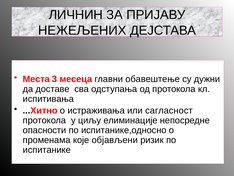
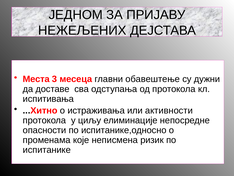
ЛИЧНИН: ЛИЧНИН -> ЈЕДНОМ (76, 15)
сагласност: сагласност -> активности (169, 110)
објављени: објављени -> неписмена (115, 140)
